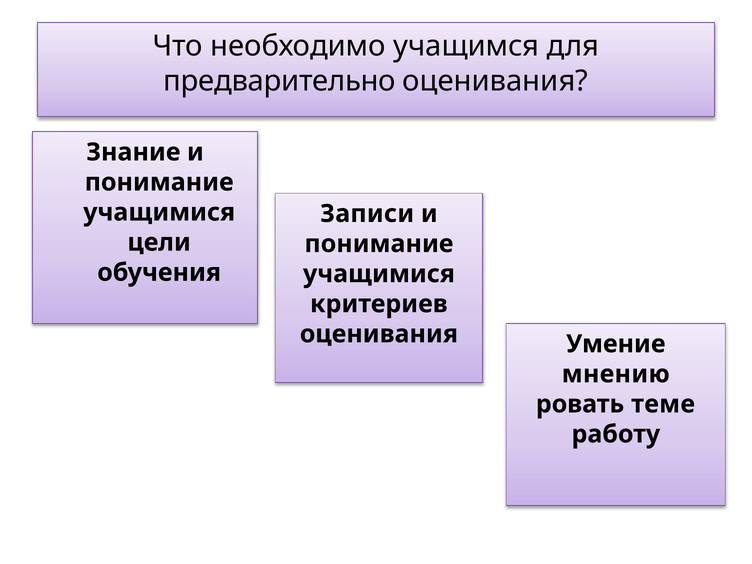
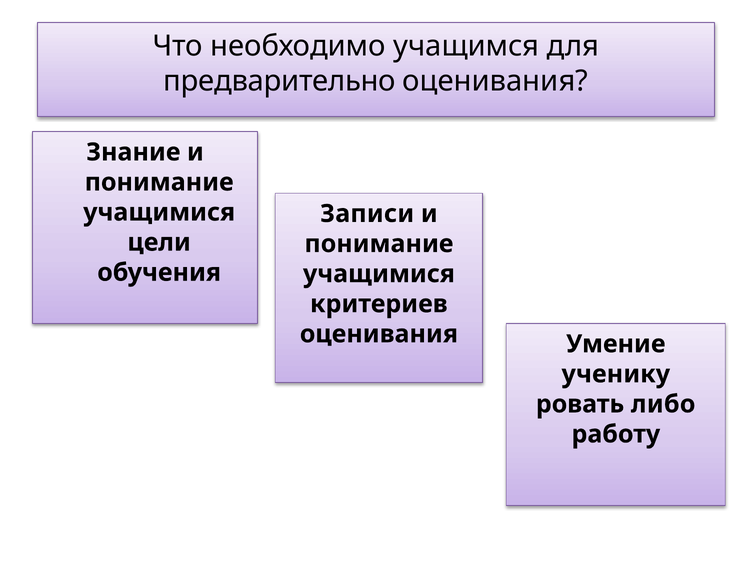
мнению: мнению -> ученику (616, 374)
теме: теме -> либо (663, 404)
